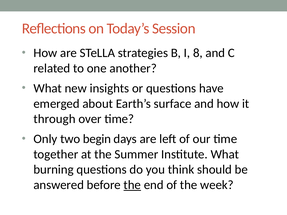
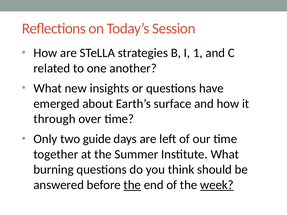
8: 8 -> 1 (198, 53)
begin: begin -> guide (97, 139)
week underline: none -> present (217, 185)
